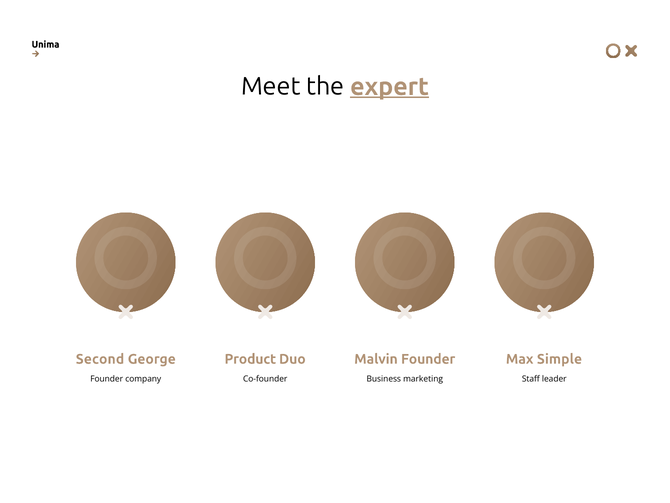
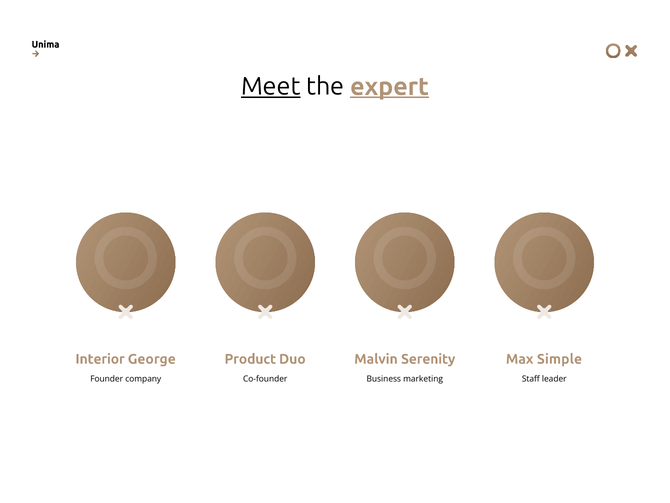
Meet underline: none -> present (271, 87)
Second: Second -> Interior (100, 359)
Malvin Founder: Founder -> Serenity (428, 359)
